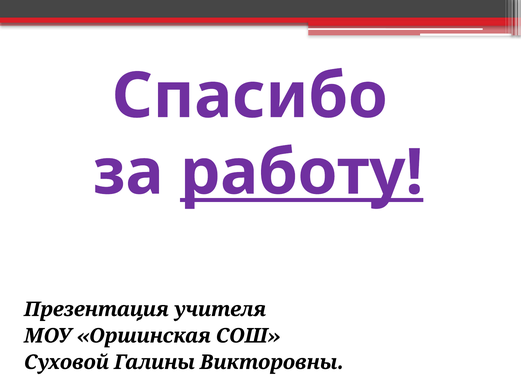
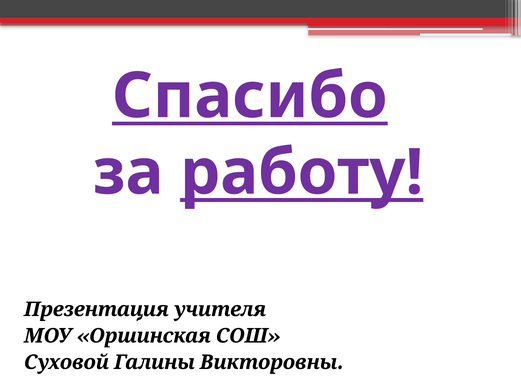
Спасибо underline: none -> present (250, 96)
